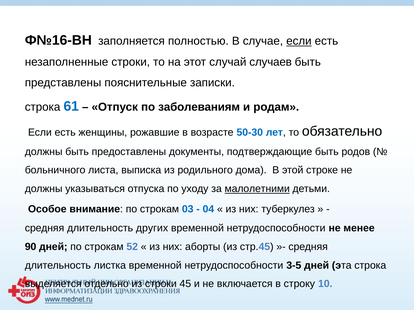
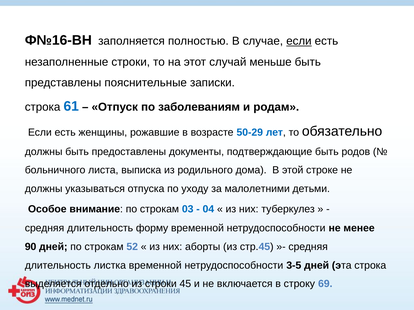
случаев: случаев -> меньше (271, 62)
50-30: 50-30 -> 50-29 (250, 133)
малолетними underline: present -> none (257, 189)
других: других -> форму (152, 228)
10: 10 -> 69 (325, 284)
